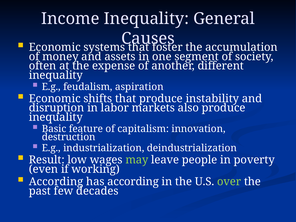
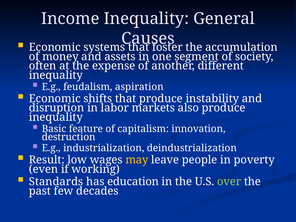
may colour: light green -> yellow (137, 160)
According: According -> Standards (56, 182)
has according: according -> education (133, 182)
